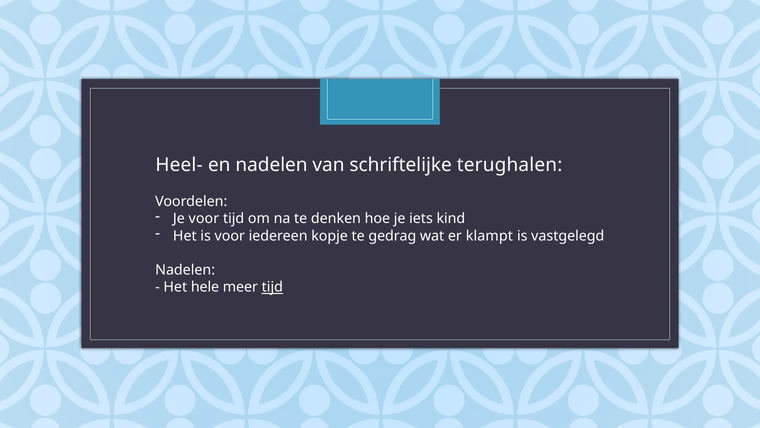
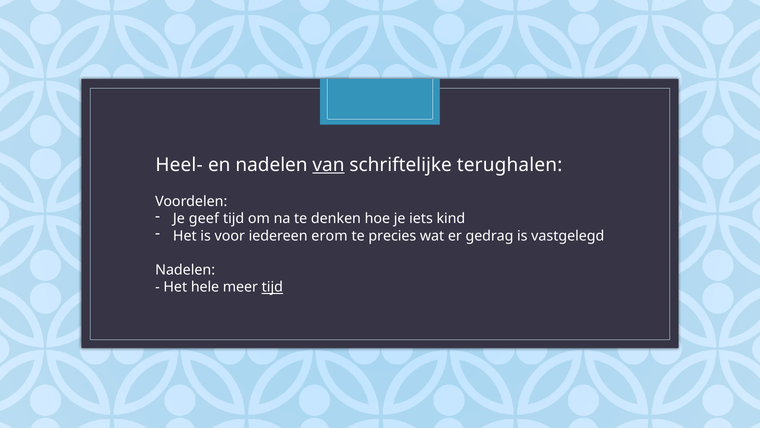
van underline: none -> present (328, 165)
Je voor: voor -> geef (204, 219)
kopje: kopje -> erom (330, 236)
gedrag: gedrag -> precies (392, 236)
klampt: klampt -> gedrag (490, 236)
